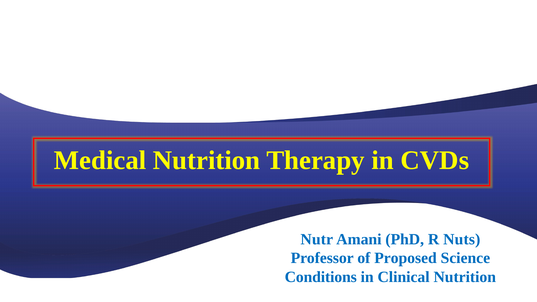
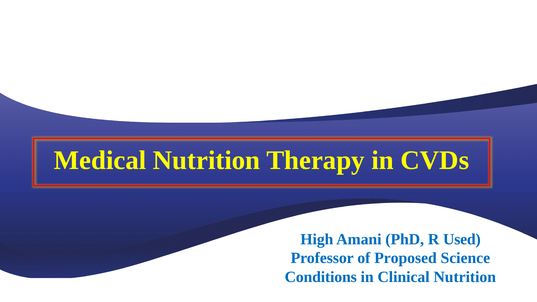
Nutr: Nutr -> High (317, 239)
Nuts: Nuts -> Used (462, 239)
